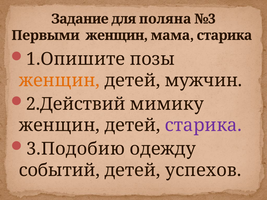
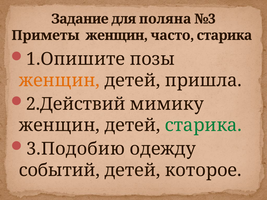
Первыми: Первыми -> Приметы (46, 35)
мама: мама -> часто (172, 35)
мужчин: мужчин -> пришла (203, 80)
старика colour: purple -> green (203, 125)
успехов: успехов -> которое (203, 170)
